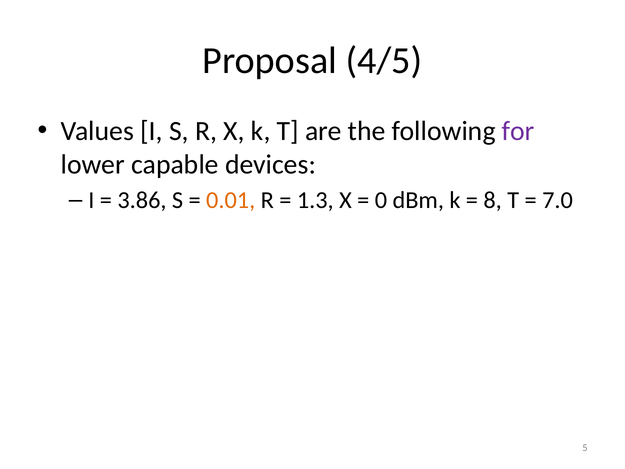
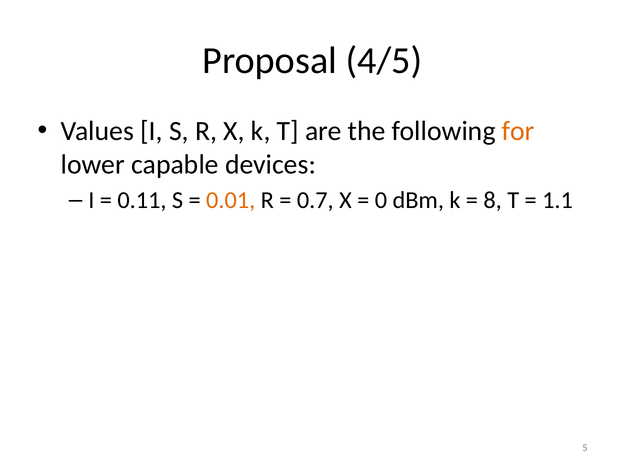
for colour: purple -> orange (518, 131)
3.86: 3.86 -> 0.11 (142, 200)
1.3: 1.3 -> 0.7 (315, 200)
7.0: 7.0 -> 1.1 (558, 200)
